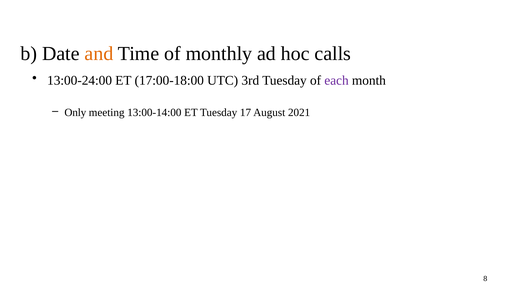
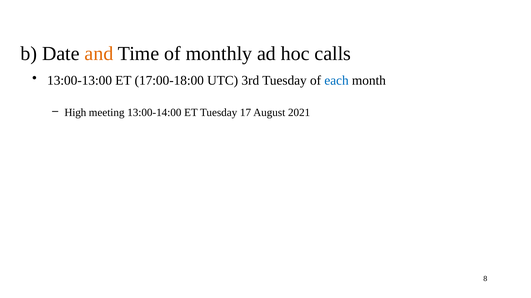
13:00-24:00: 13:00-24:00 -> 13:00-13:00 (80, 81)
each colour: purple -> blue (337, 81)
Only: Only -> High (75, 113)
